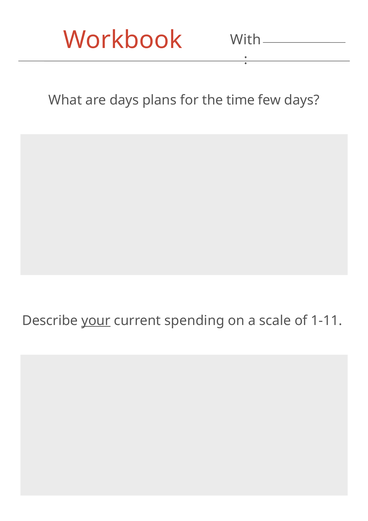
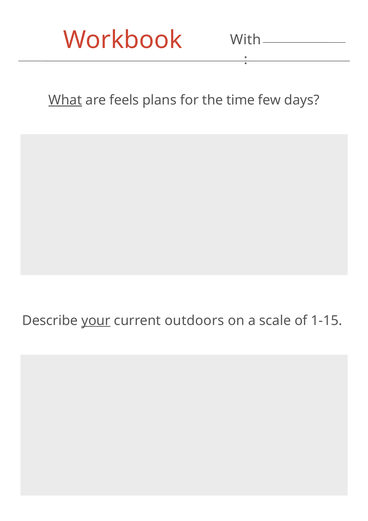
What underline: none -> present (65, 100)
are days: days -> feels (124, 100)
spending: spending -> outdoors (194, 320)
1-11: 1-11 -> 1-15 (327, 320)
